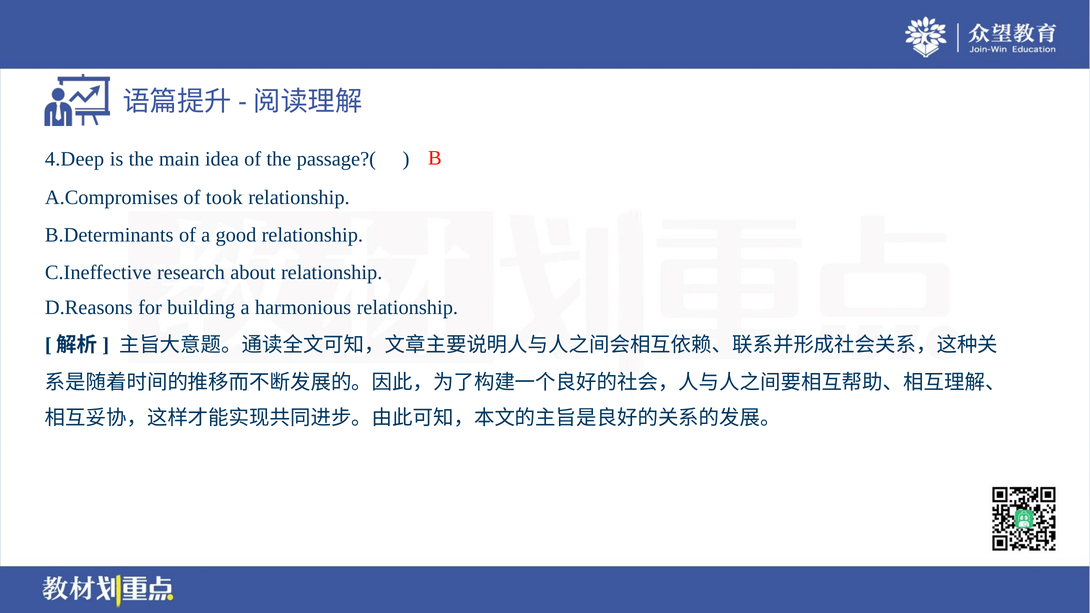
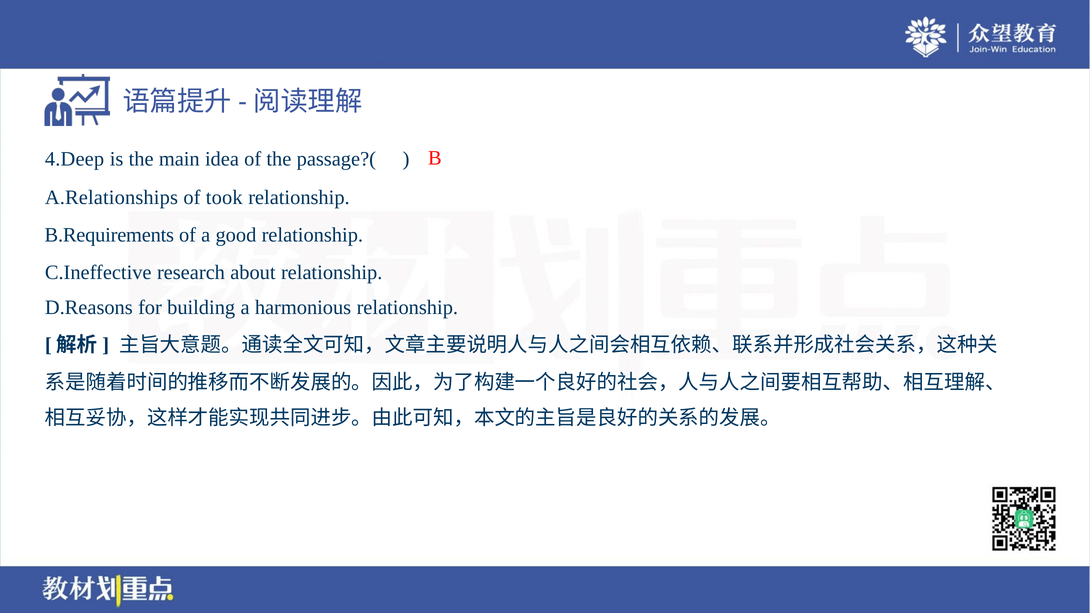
A.Compromises: A.Compromises -> A.Relationships (111, 198)
B.Determinants: B.Determinants -> B.Requirements (109, 235)
